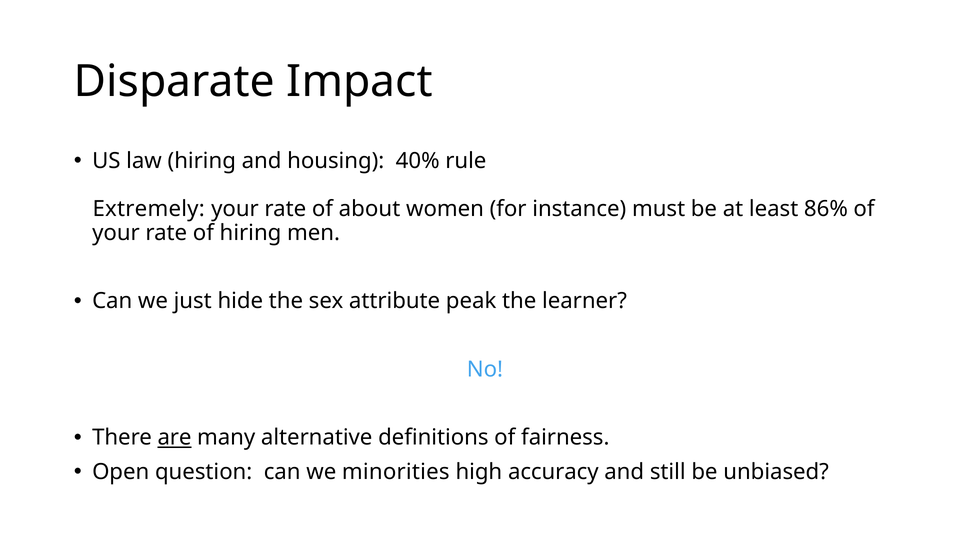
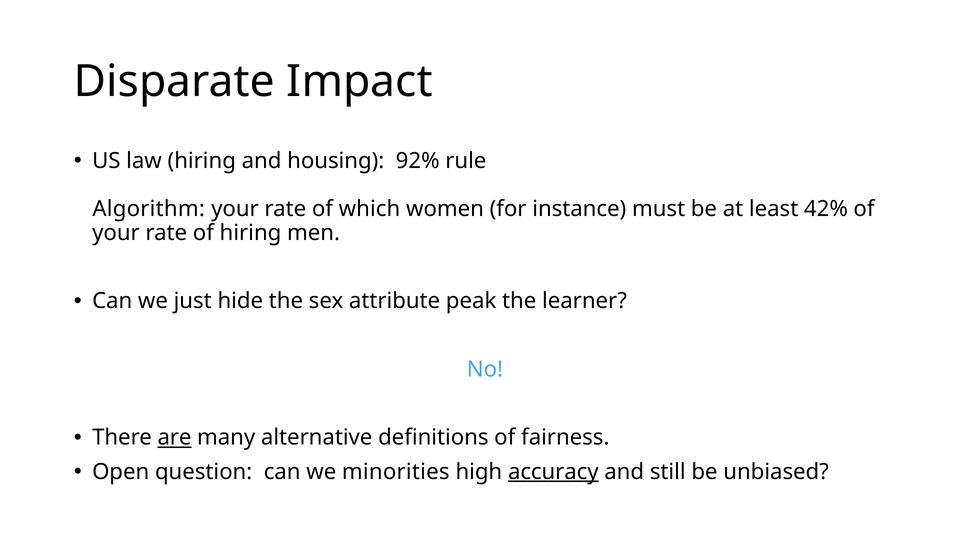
40%: 40% -> 92% (418, 161)
Extremely: Extremely -> Algorithm (149, 209)
about: about -> which (370, 209)
86%: 86% -> 42% (826, 209)
accuracy underline: none -> present (553, 471)
